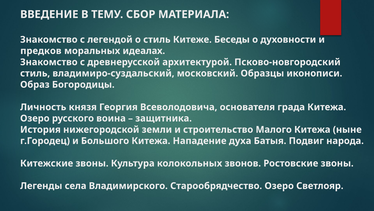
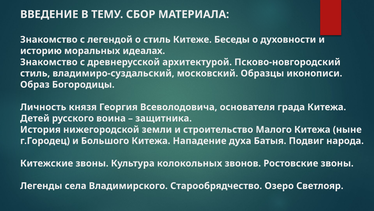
предков: предков -> историю (41, 51)
Озеро: Озеро -> Детей (35, 118)
